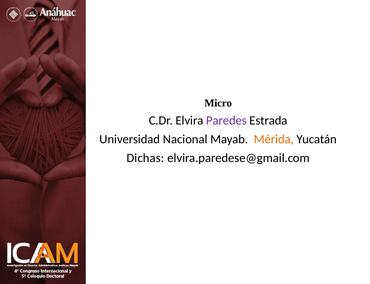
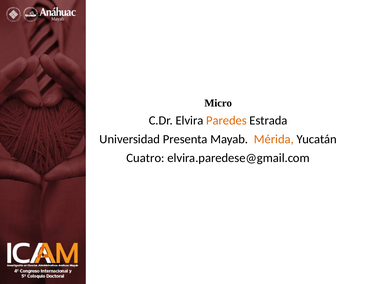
Paredes colour: purple -> orange (226, 121)
Nacional: Nacional -> Presenta (185, 139)
Dichas: Dichas -> Cuatro (145, 158)
